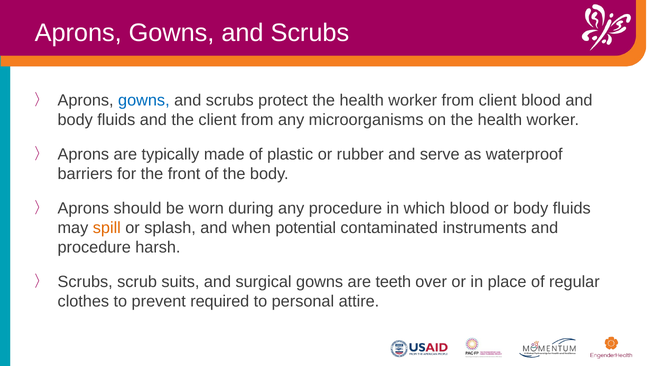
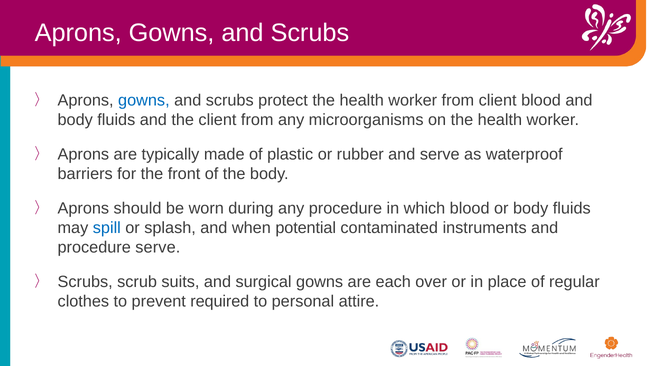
spill colour: orange -> blue (107, 228)
procedure harsh: harsh -> serve (158, 247)
teeth: teeth -> each (393, 282)
